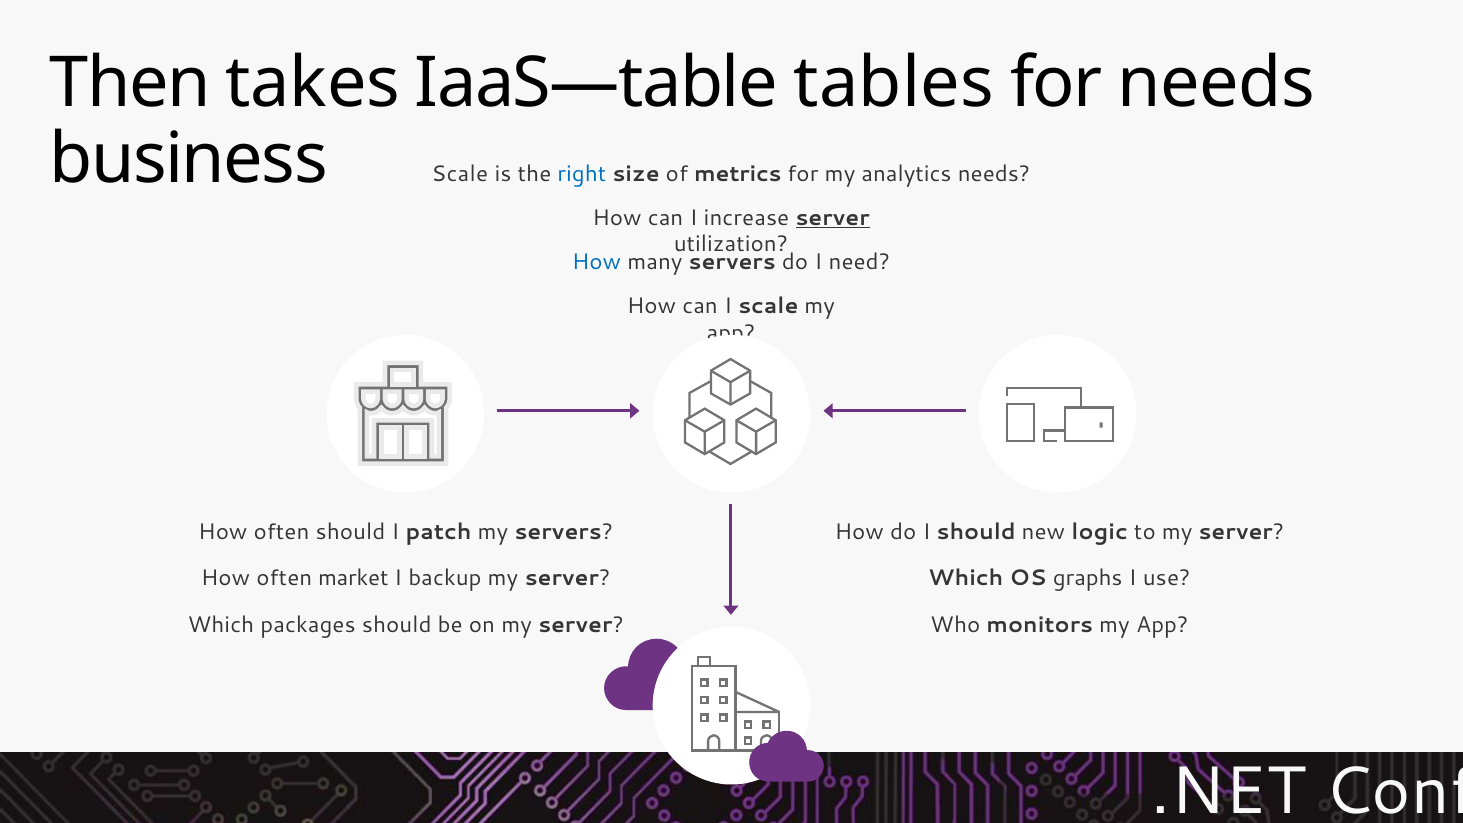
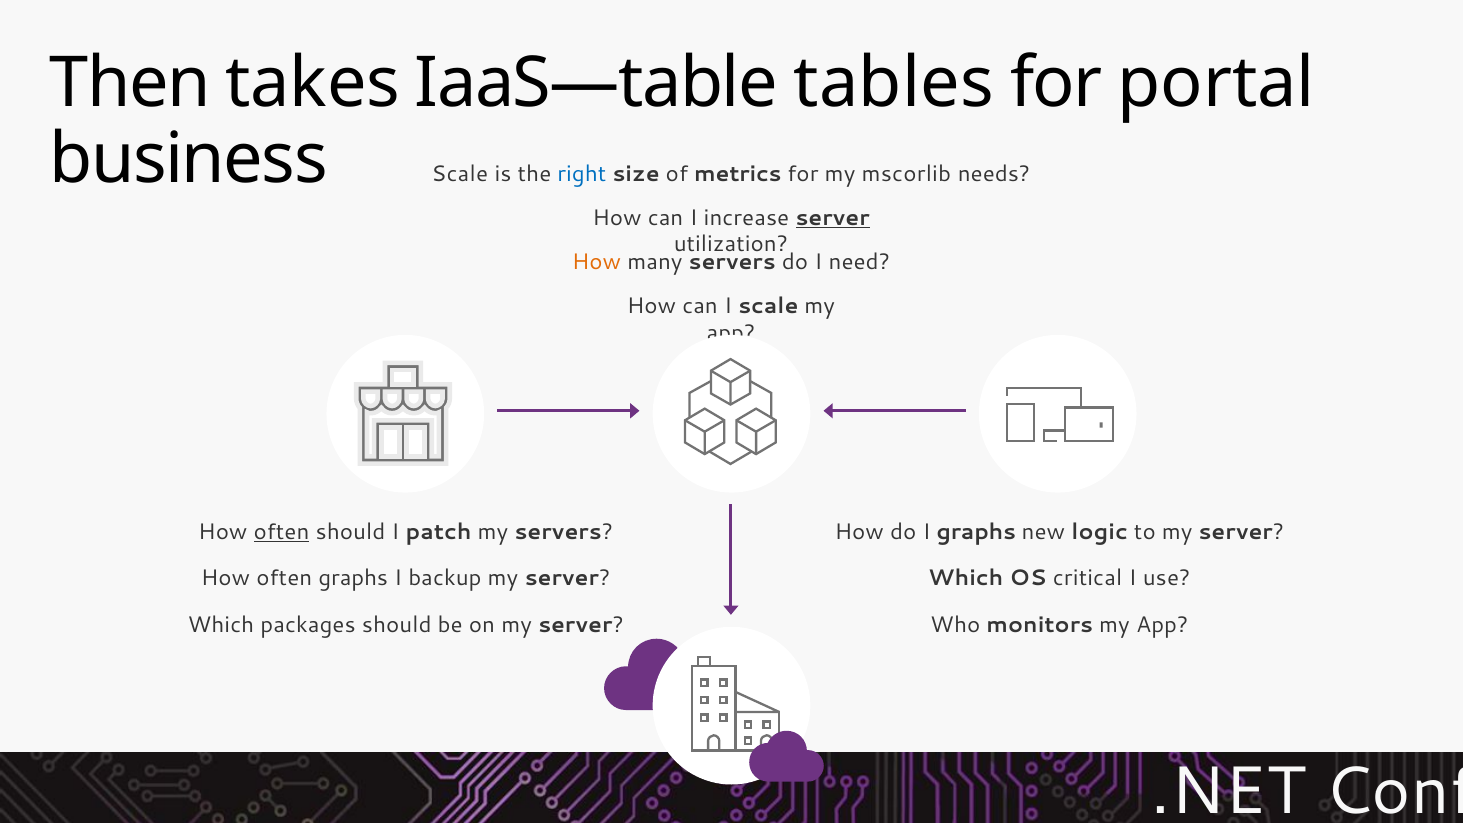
for needs: needs -> portal (1216, 83)
analytics: analytics -> mscorlib (906, 174)
How colour: blue -> orange (596, 262)
often underline: none -> present (282, 532)
I should: should -> graphs (976, 532)
often market: market -> graphs (353, 578)
graphs: graphs -> critical (1088, 578)
